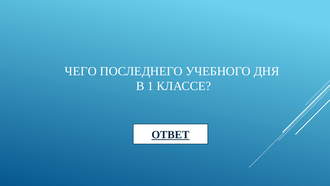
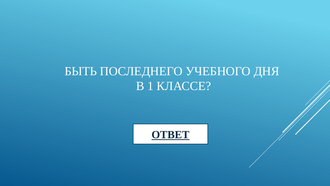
ЧЕГО: ЧЕГО -> БЫТЬ (81, 71)
